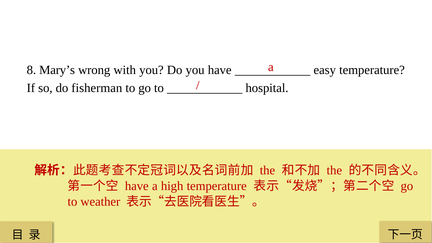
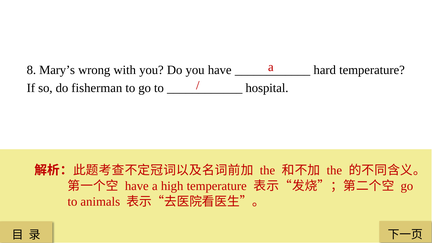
easy: easy -> hard (325, 70)
weather: weather -> animals (100, 202)
